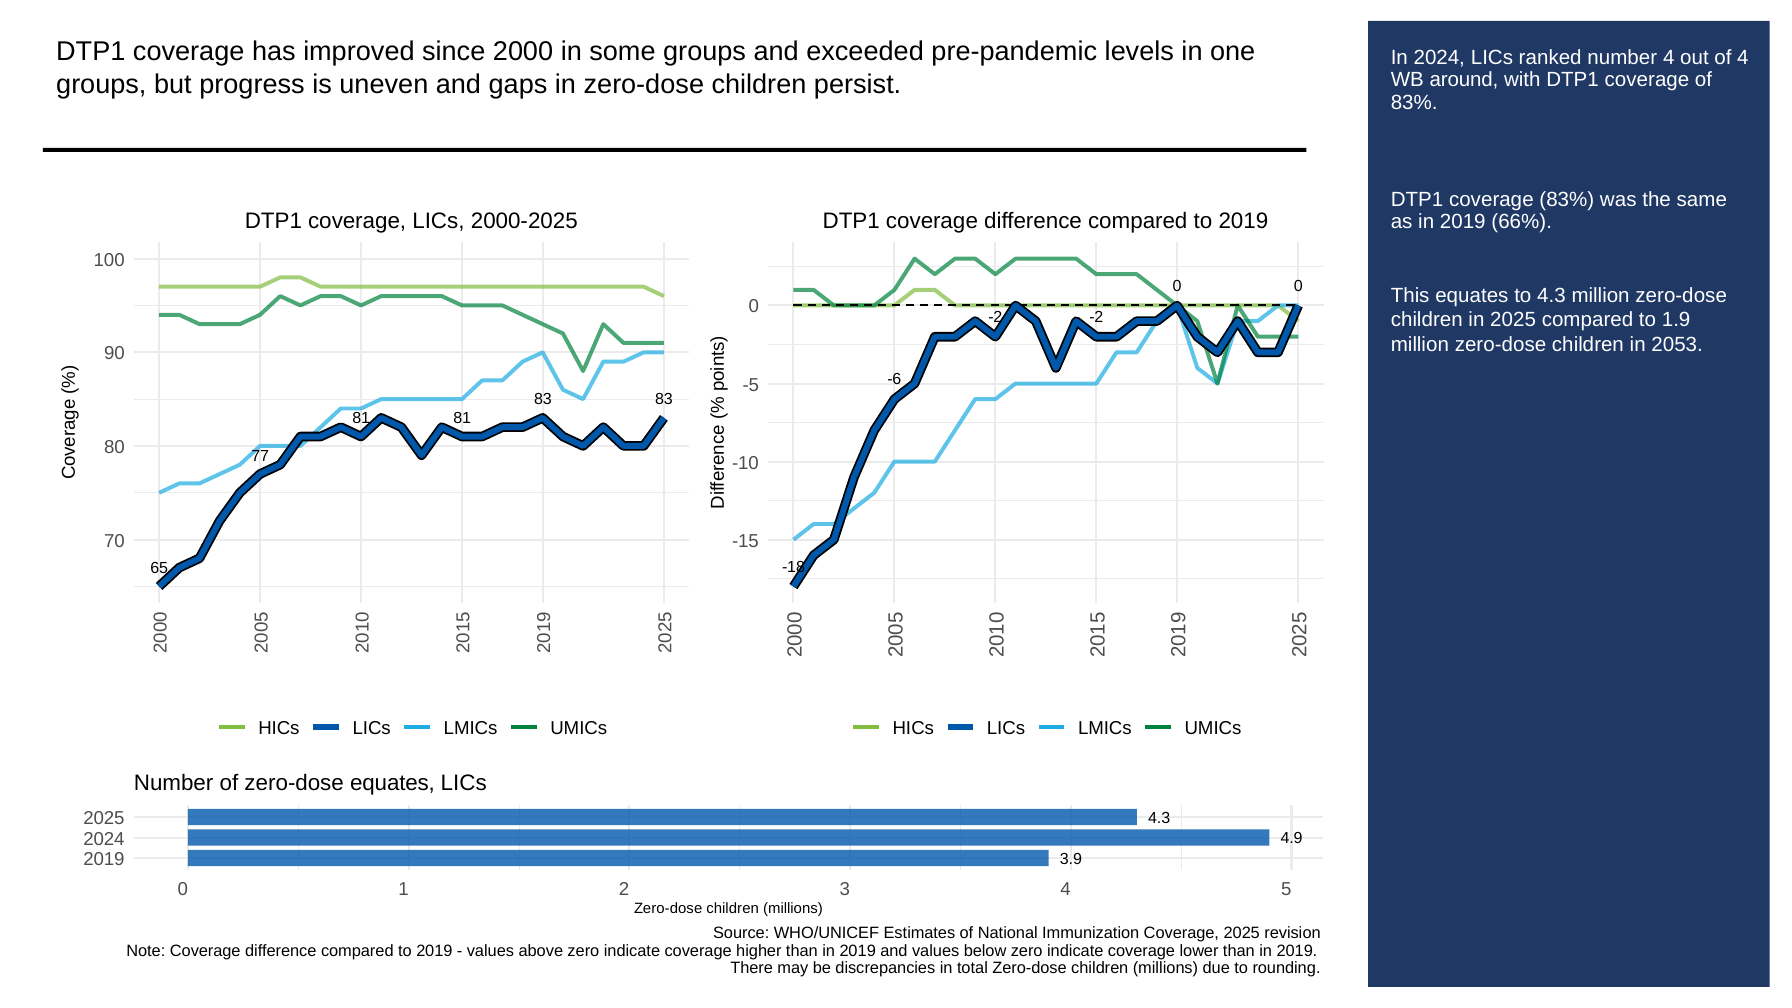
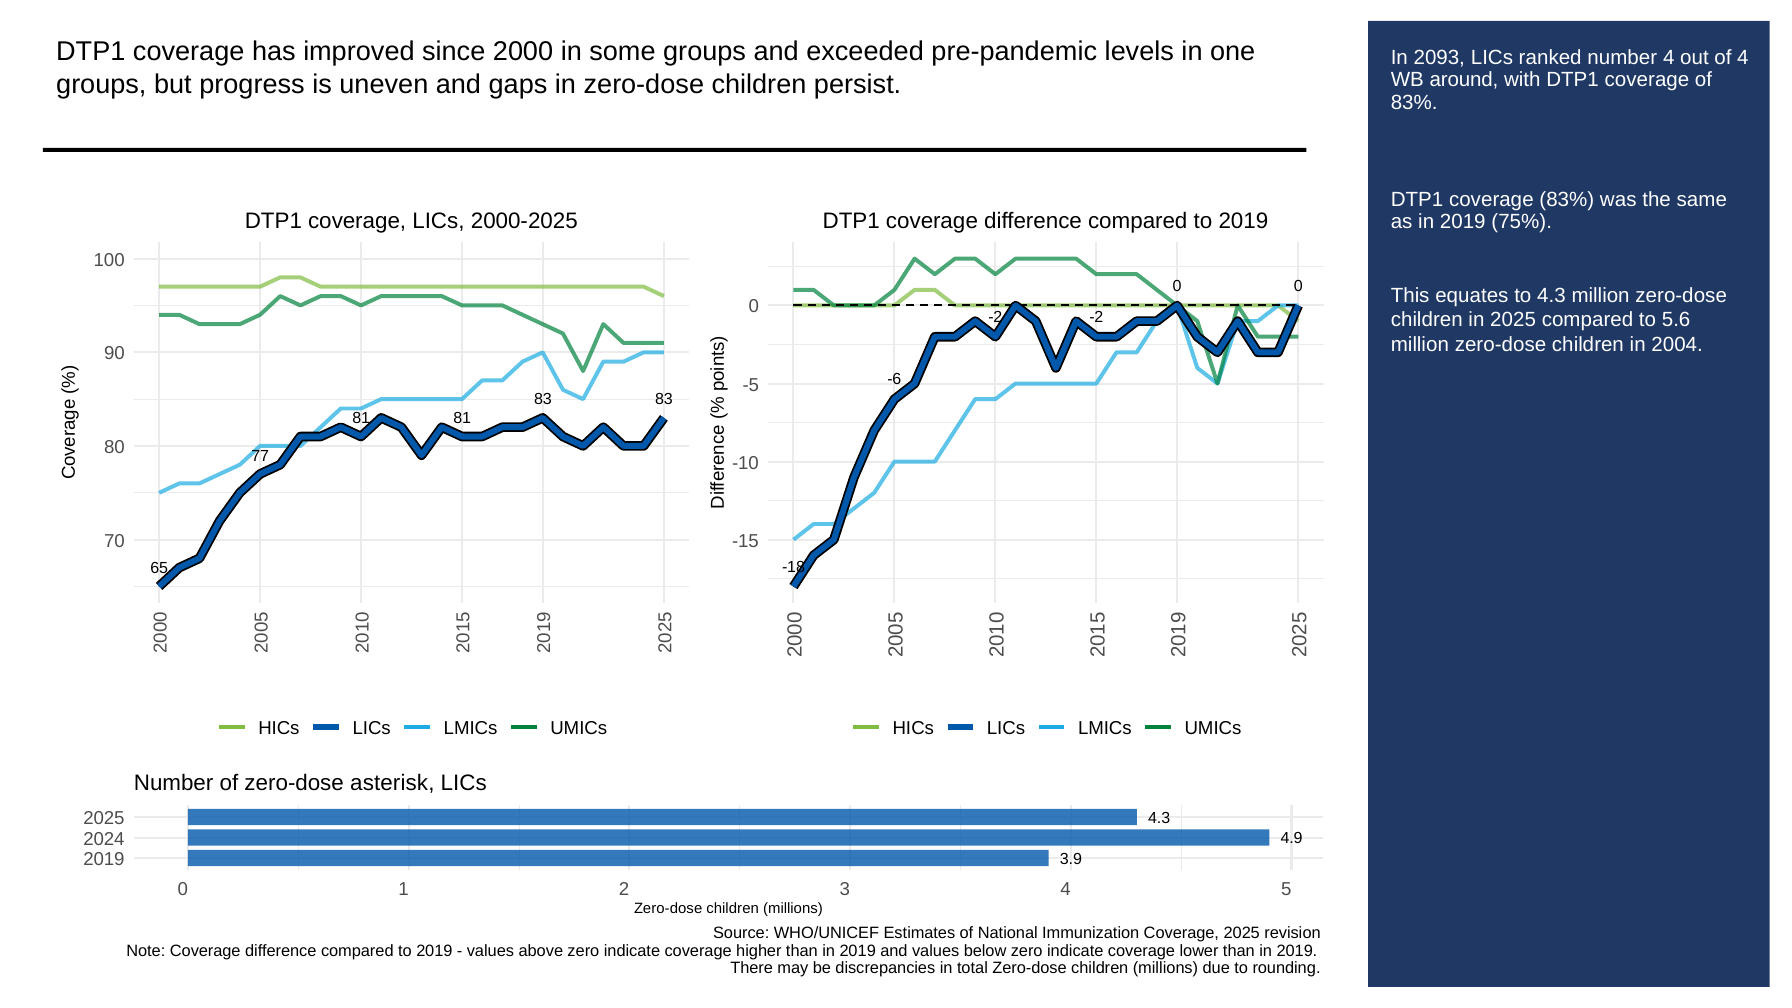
In 2024: 2024 -> 2093 (1439, 58)
66%: 66% -> 75% (1522, 222)
1.9: 1.9 -> 5.6 (1676, 320)
2053: 2053 -> 2004 (1677, 345)
zero-dose equates: equates -> asterisk (392, 783)
